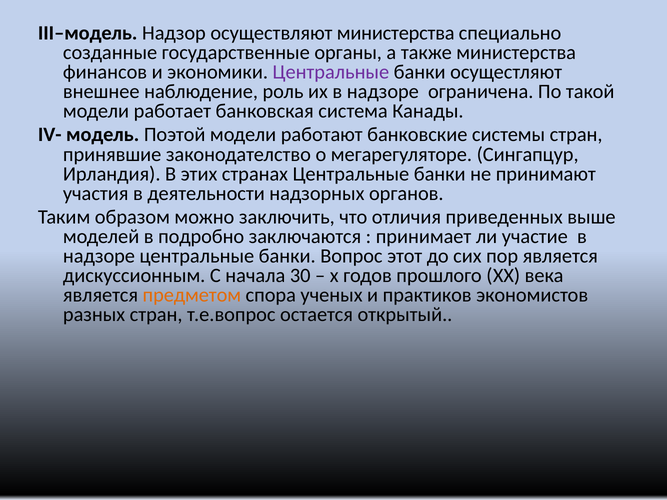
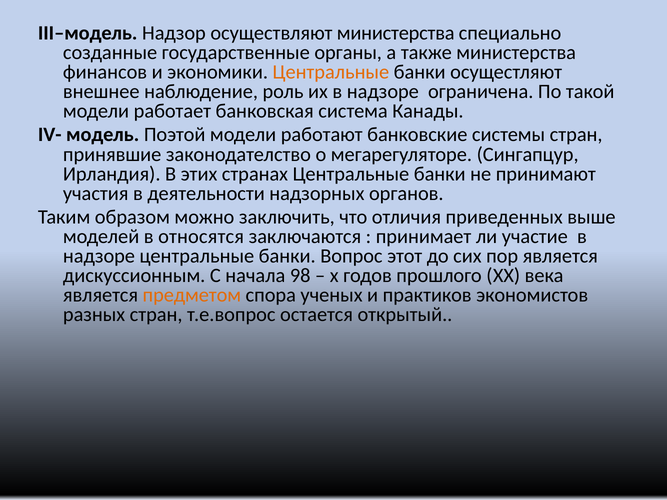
Центральные colour: purple -> orange (331, 72)
подробно: подробно -> относятся (201, 237)
30: 30 -> 98 (300, 276)
